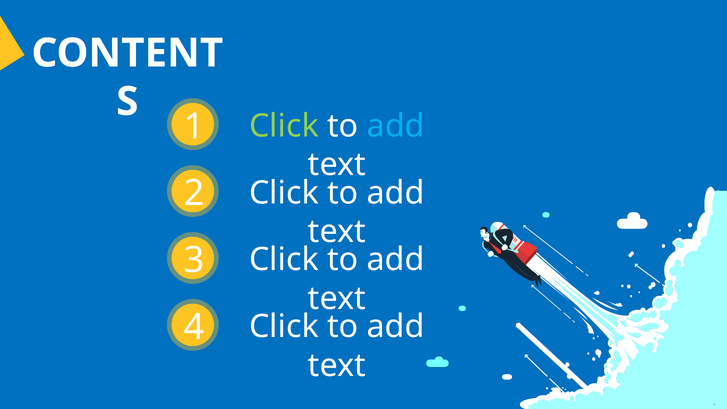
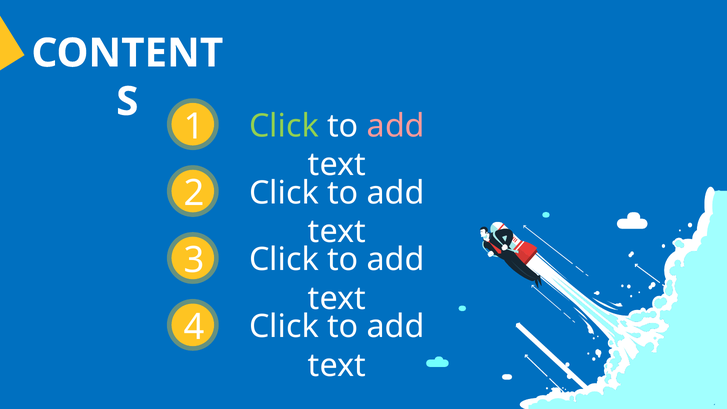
add colour: light blue -> pink (396, 126)
